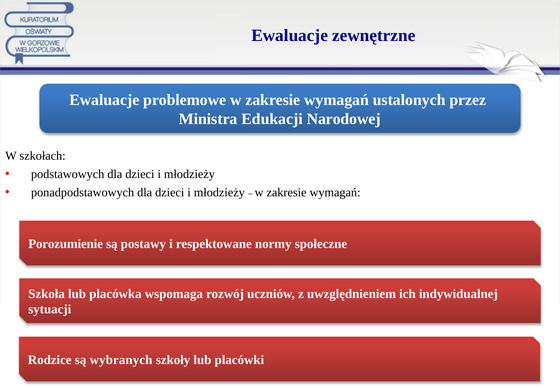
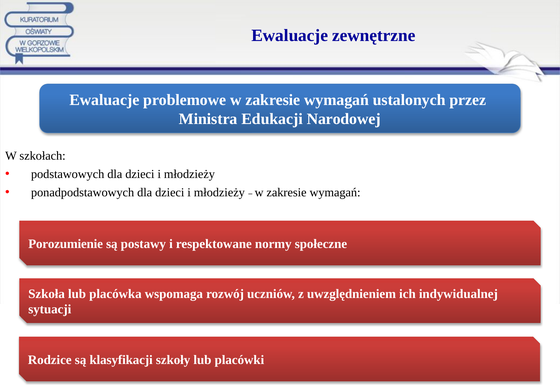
wybranych: wybranych -> klasyfikacji (121, 360)
